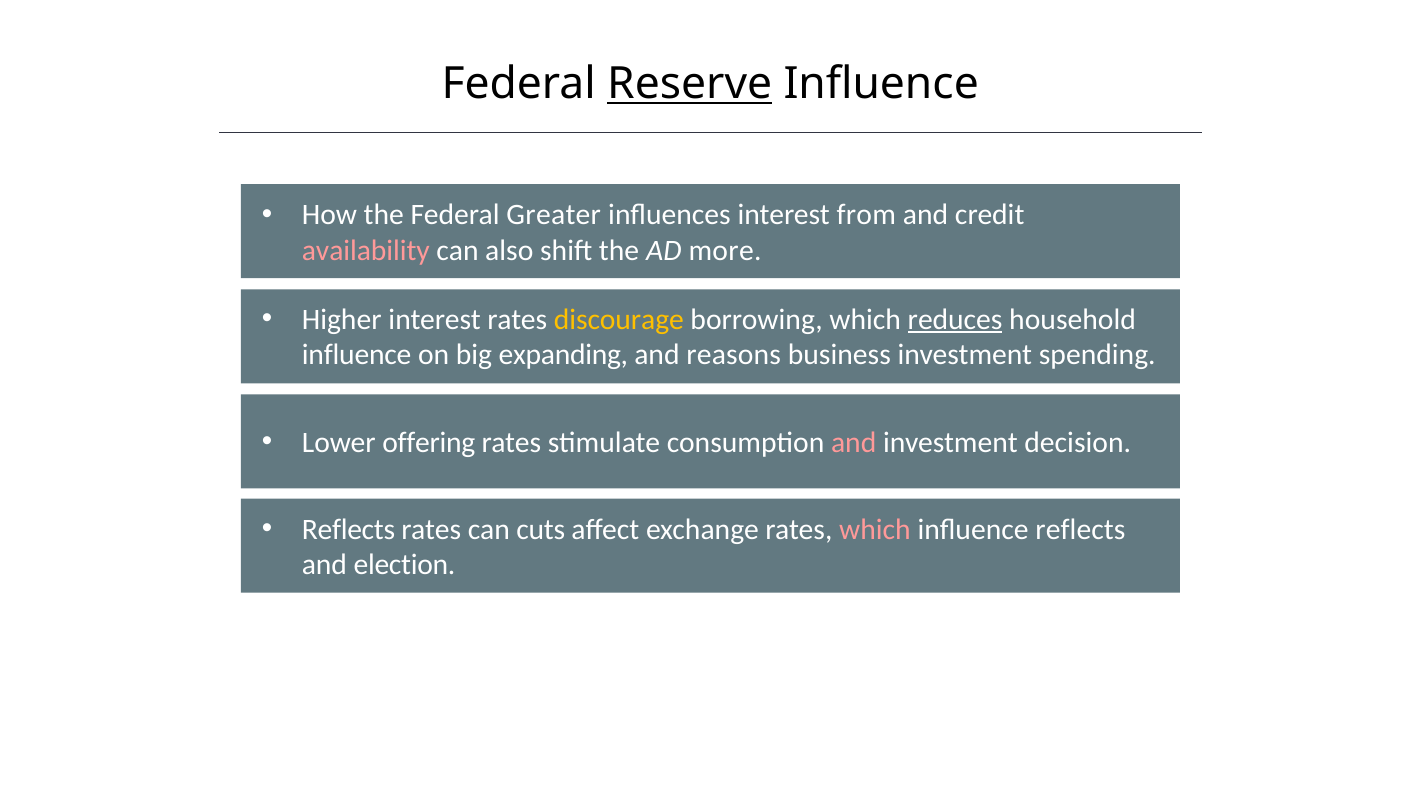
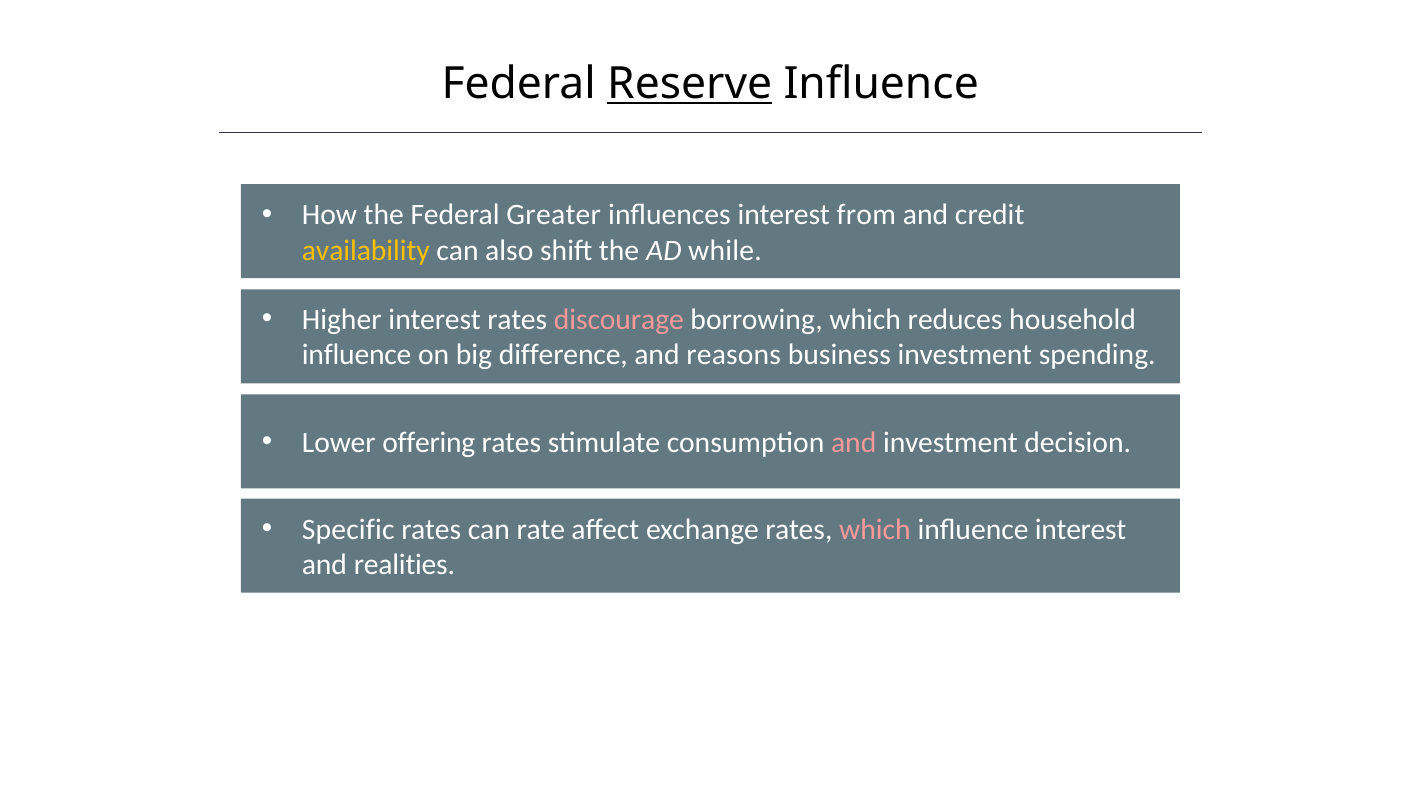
availability colour: pink -> yellow (366, 251)
more: more -> while (725, 251)
discourage colour: yellow -> pink (619, 320)
reduces underline: present -> none (955, 320)
expanding: expanding -> difference (563, 355)
Reflects: Reflects -> Specific (348, 529)
cuts: cuts -> rate (541, 529)
influence reflects: reflects -> interest (1081, 529)
election: election -> realities (404, 565)
